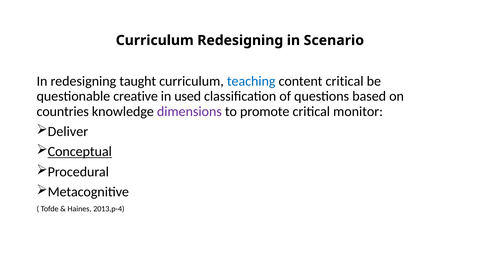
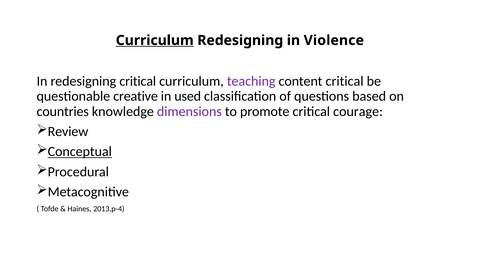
Curriculum underline: none -> present (155, 40)
Scenario: Scenario -> Violence (334, 40)
redesigning taught: taught -> critical (138, 81)
teaching colour: blue -> purple (251, 81)
monitor: monitor -> courage (358, 111)
Deliver: Deliver -> Review (68, 132)
